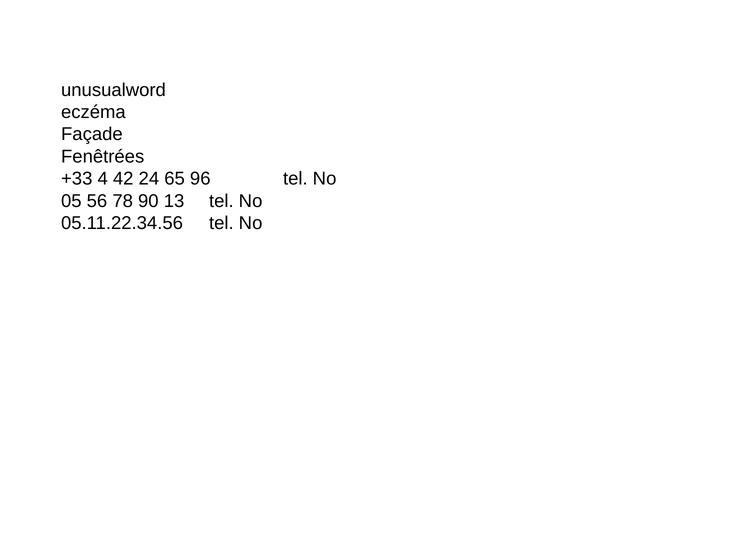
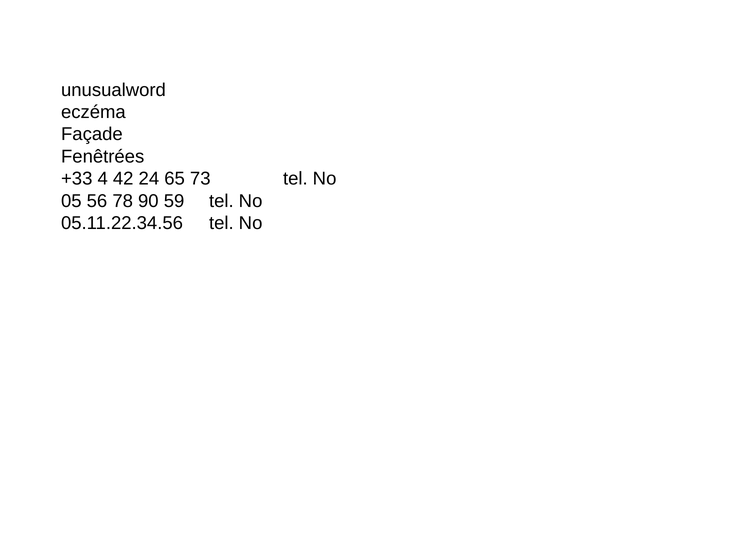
96: 96 -> 73 (200, 179)
13: 13 -> 59 (174, 201)
